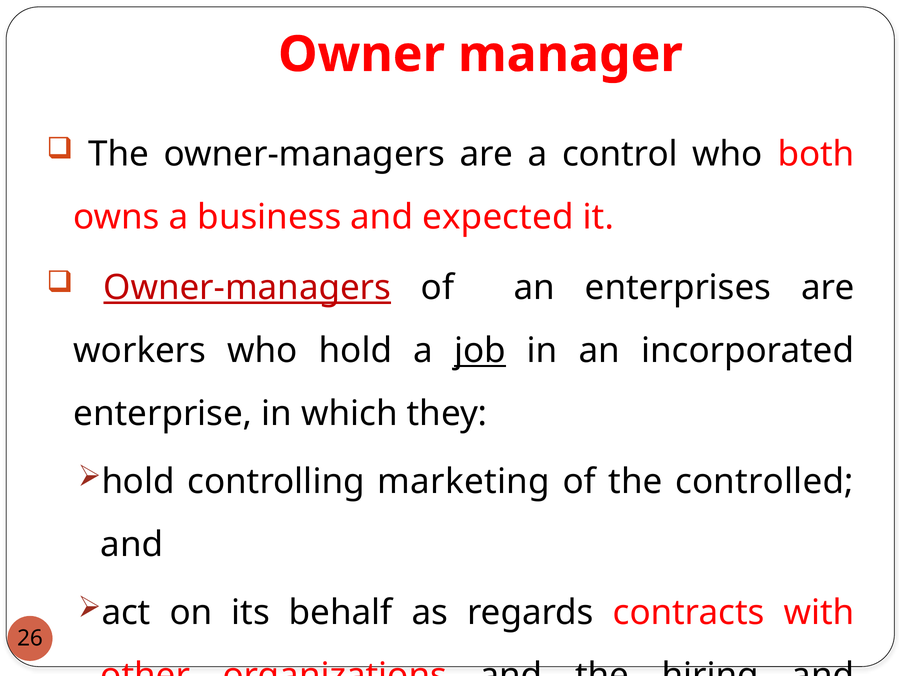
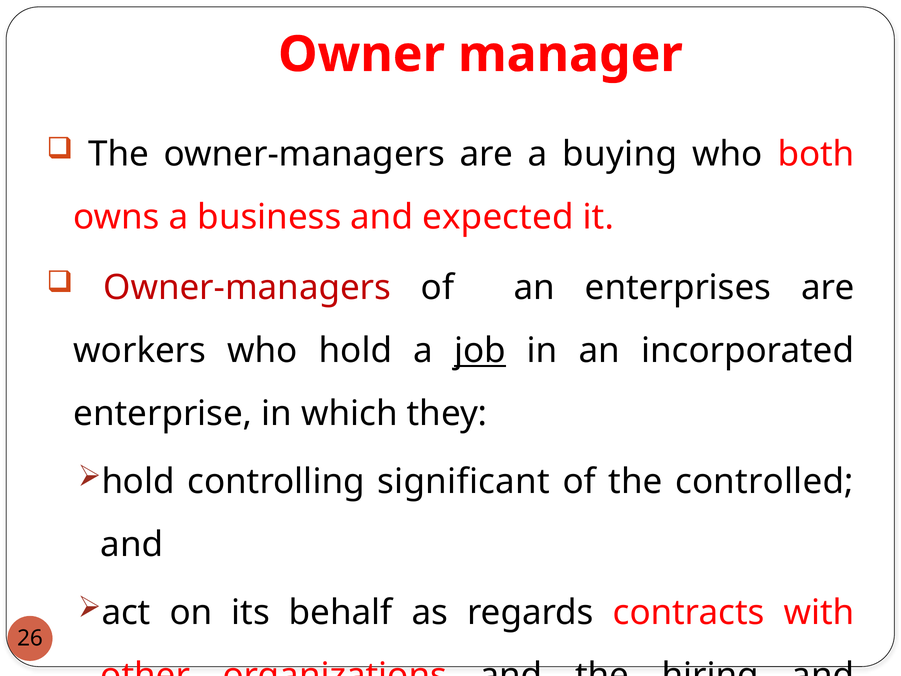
control: control -> buying (620, 154)
Owner-managers underline: present -> none (247, 288)
marketing: marketing -> significant (464, 482)
